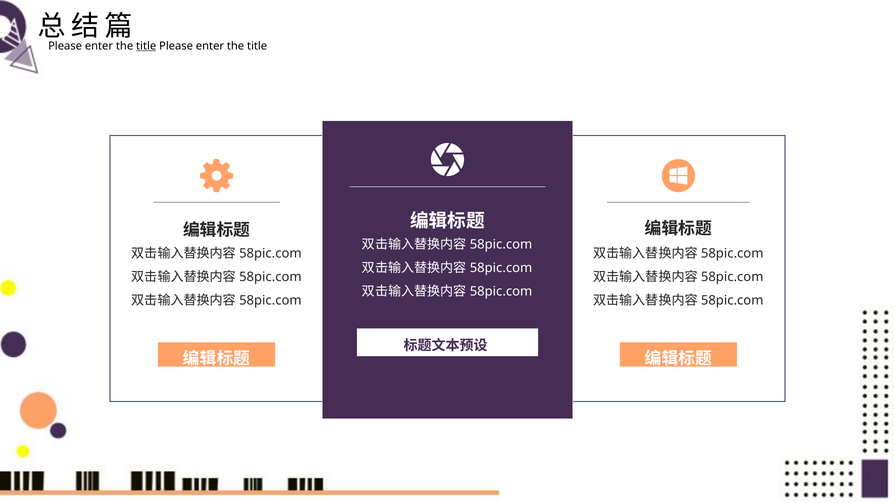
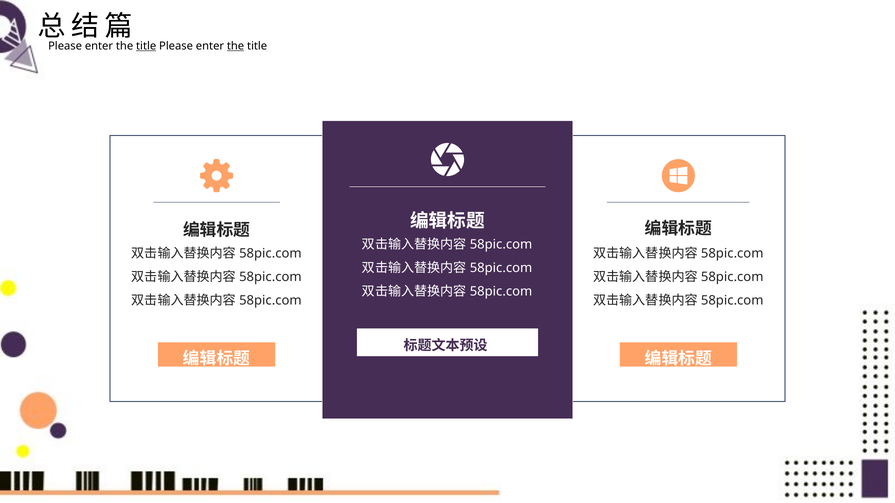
the underline: none -> present (236, 46)
